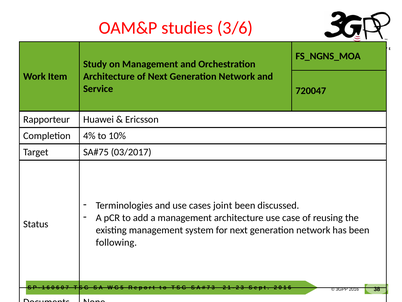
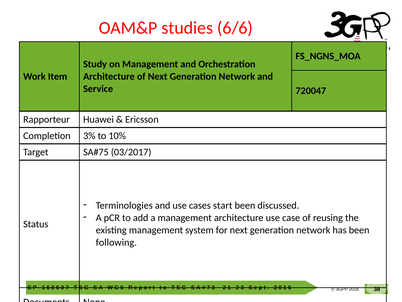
3/6: 3/6 -> 6/6 (235, 28)
4%: 4% -> 3% (89, 136)
joint: joint -> start (223, 205)
